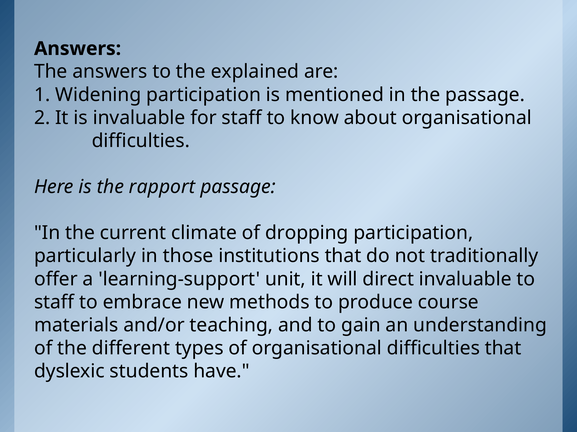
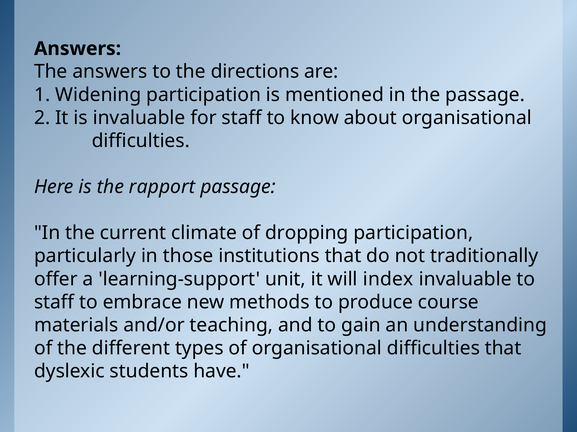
explained: explained -> directions (255, 72)
direct: direct -> index (388, 279)
